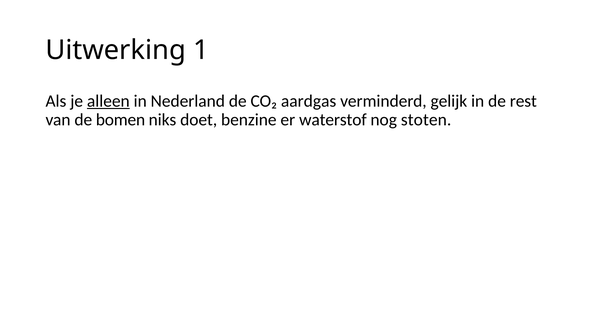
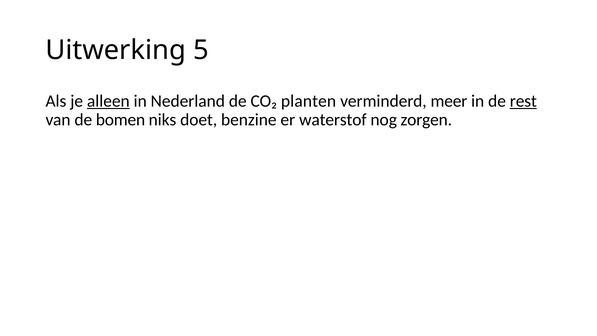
1: 1 -> 5 (201, 50)
aardgas: aardgas -> planten (309, 101)
gelijk: gelijk -> meer (449, 101)
rest underline: none -> present (523, 101)
stoten: stoten -> zorgen (426, 120)
